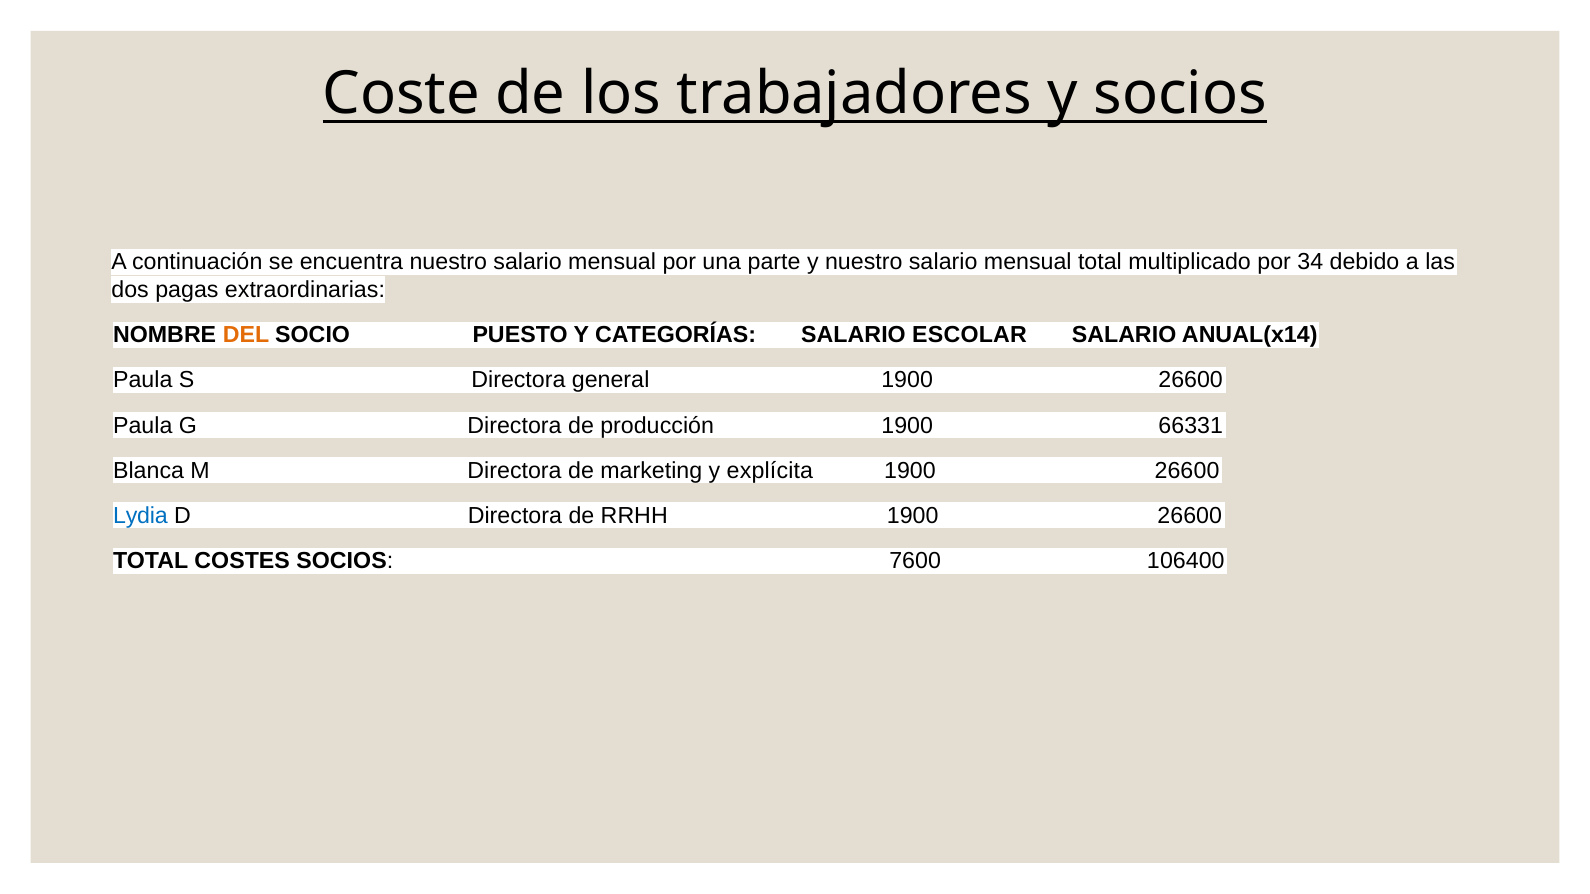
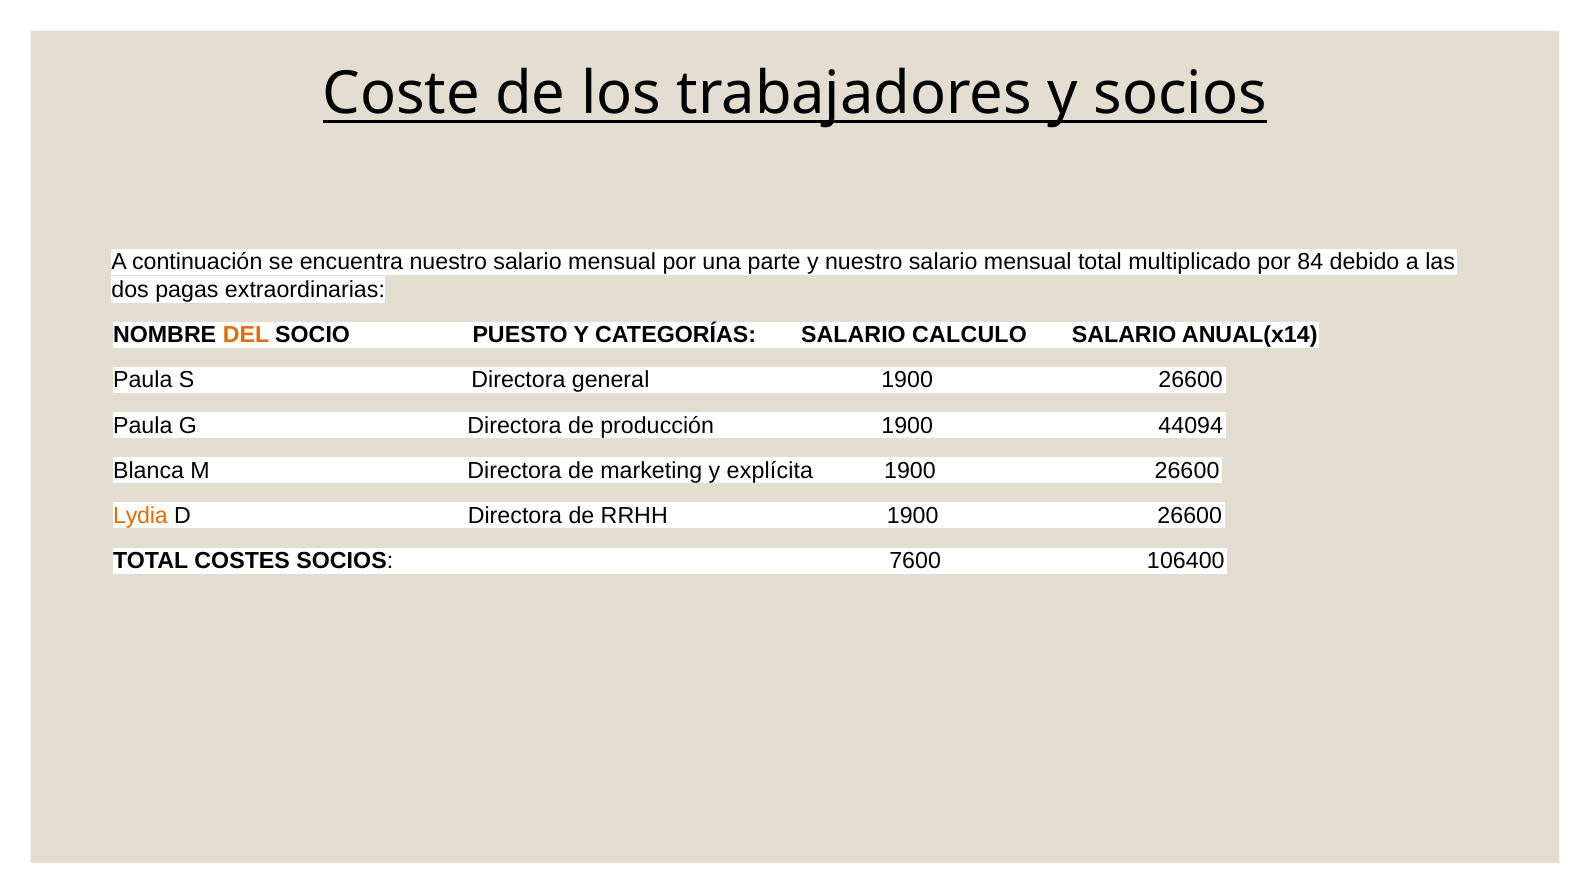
34: 34 -> 84 (1310, 262)
ESCOLAR: ESCOLAR -> CALCULO (970, 335)
66331: 66331 -> 44094 (1191, 426)
Lydia colour: blue -> orange (140, 516)
